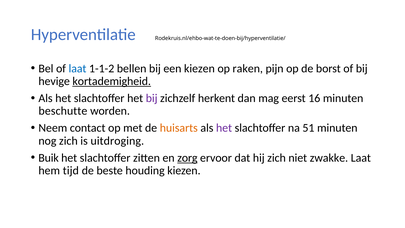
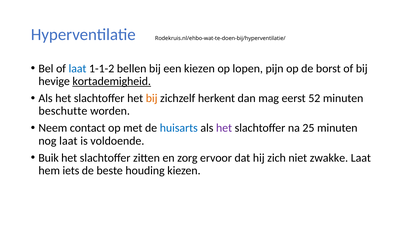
raken: raken -> lopen (248, 68)
bij colour: purple -> orange (152, 98)
16: 16 -> 52 (314, 98)
huisarts colour: orange -> blue (179, 128)
51: 51 -> 25 (308, 128)
nog zich: zich -> laat (68, 141)
uitdroging: uitdroging -> voldoende (117, 141)
zorg underline: present -> none (187, 158)
tijd: tijd -> iets (71, 170)
